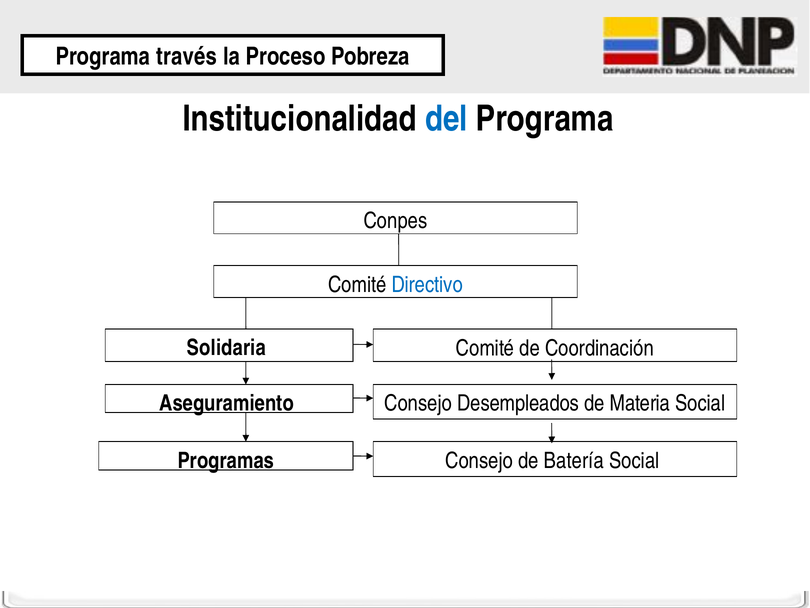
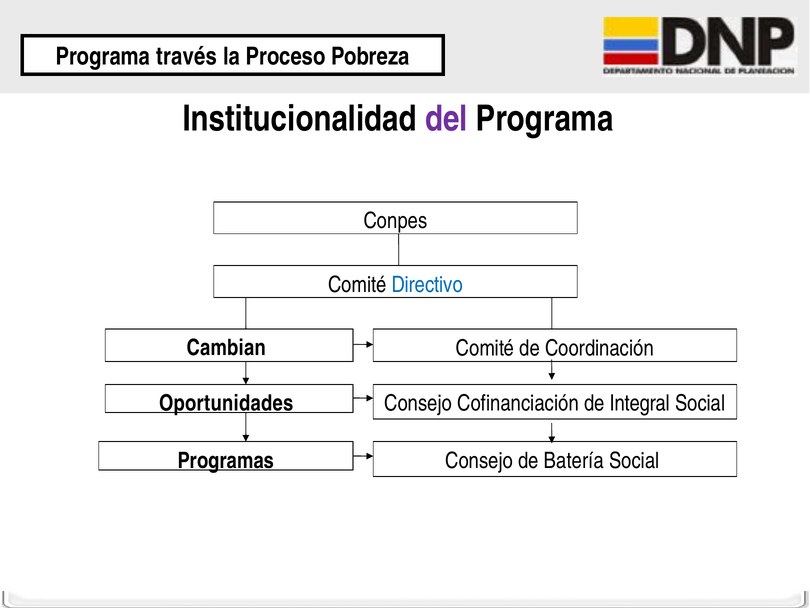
del colour: blue -> purple (446, 119)
Solidaria: Solidaria -> Cambian (226, 348)
Aseguramiento: Aseguramiento -> Oportunidades (226, 403)
Desempleados: Desempleados -> Cofinanciación (518, 403)
Materia: Materia -> Integral (640, 403)
